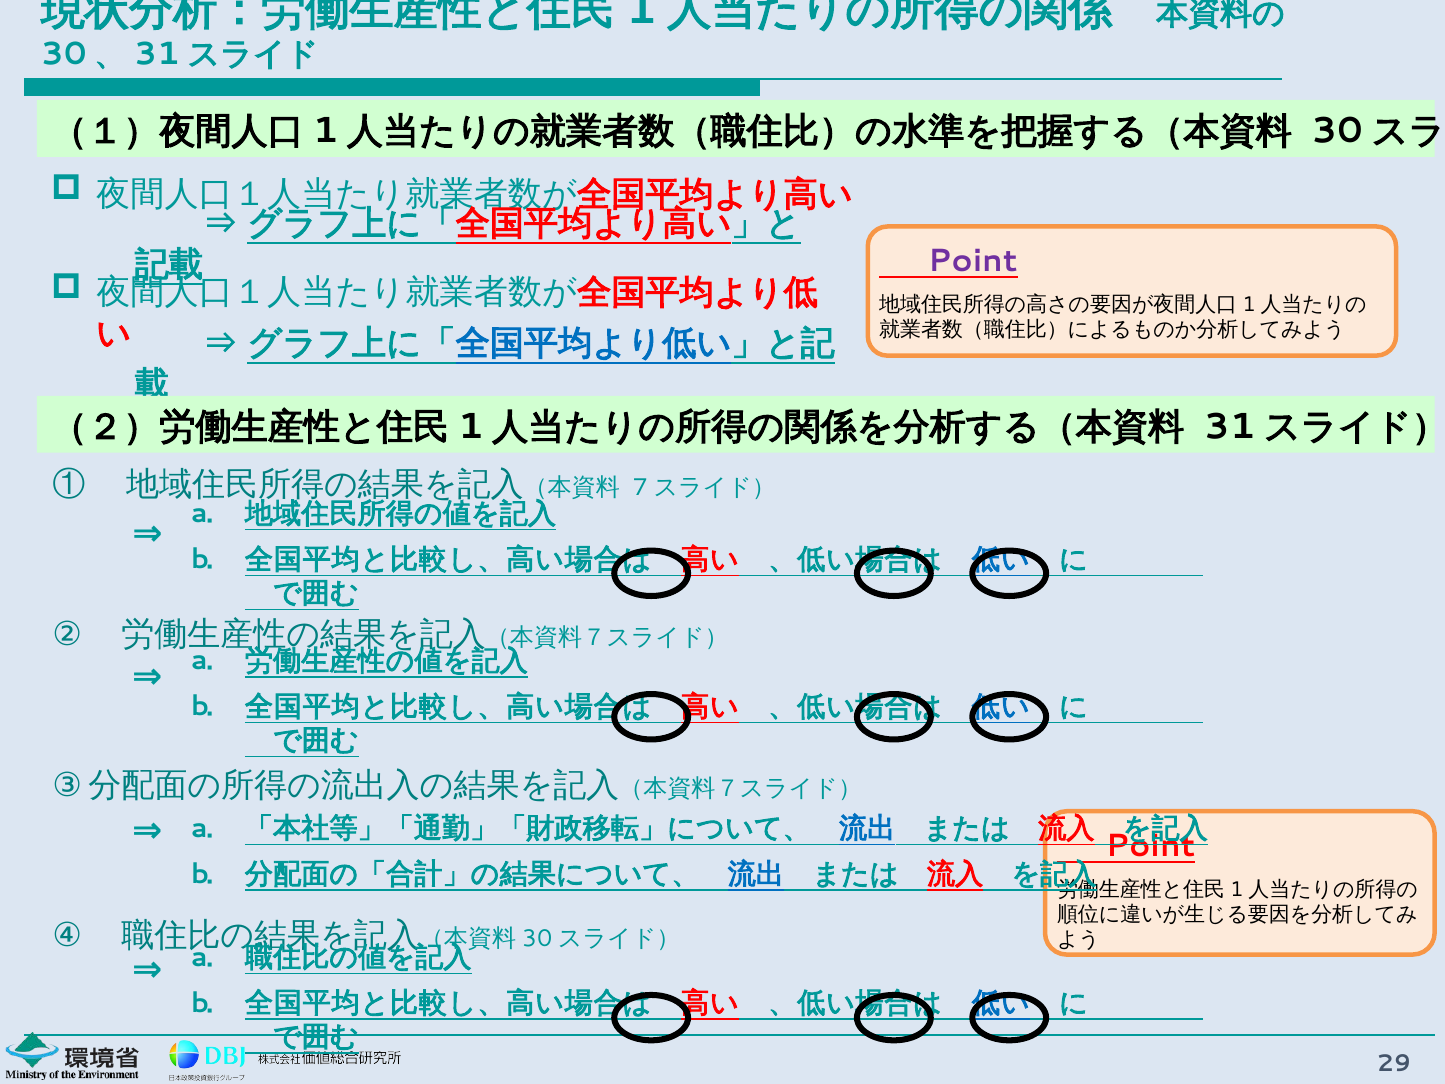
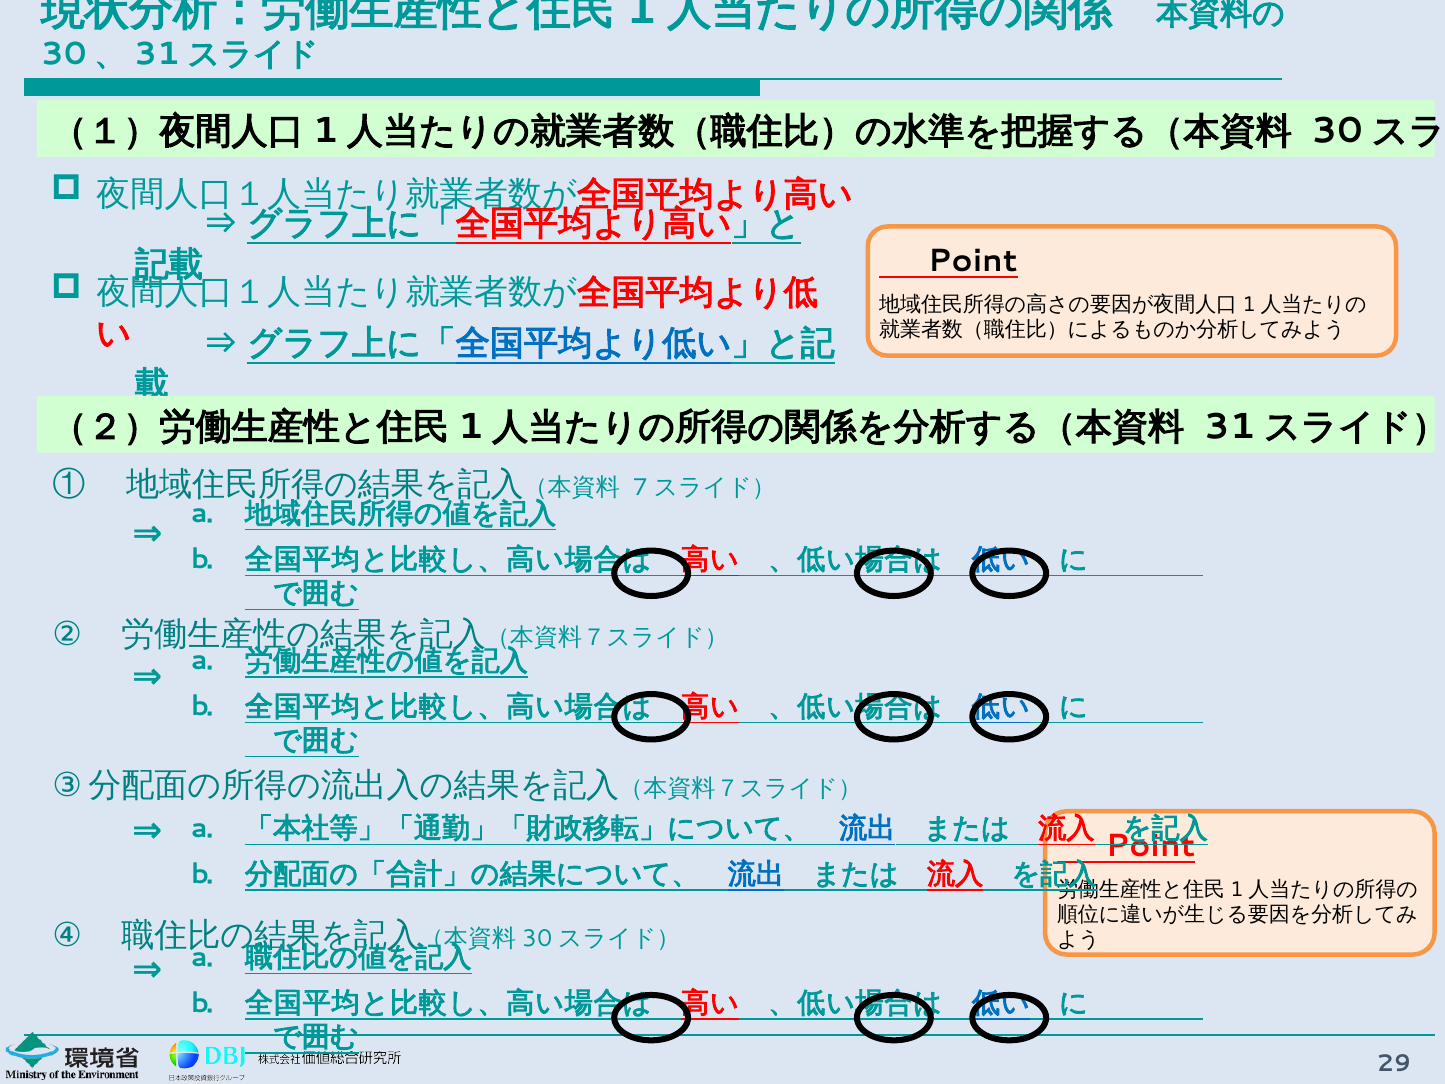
Point colour: purple -> black (973, 261)
